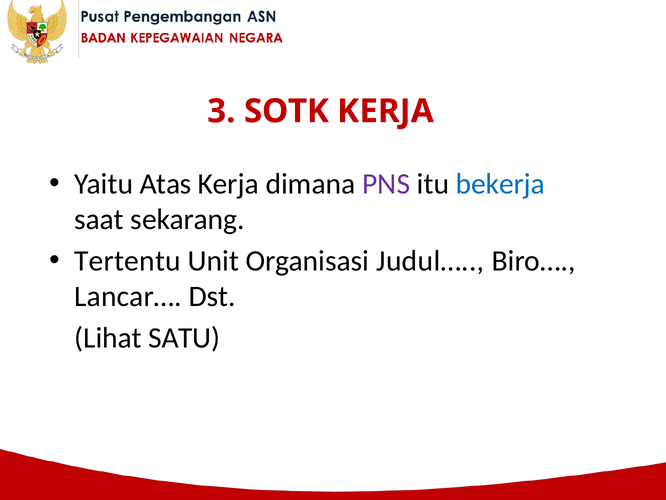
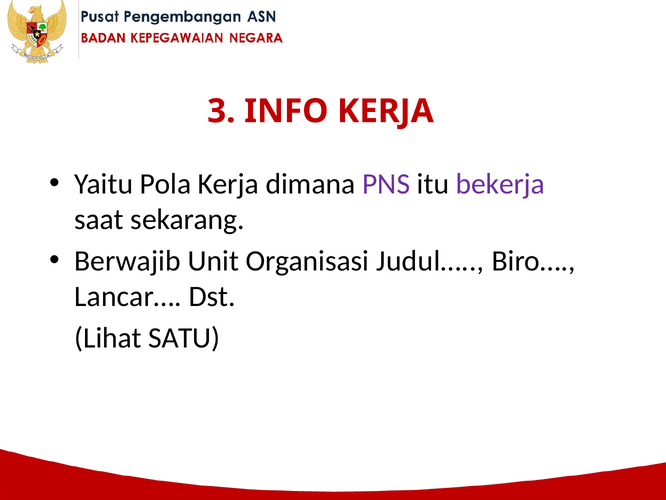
SOTK: SOTK -> INFO (286, 111)
Atas: Atas -> Pola (165, 184)
bekerja colour: blue -> purple (500, 184)
Tertentu: Tertentu -> Berwajib (128, 261)
